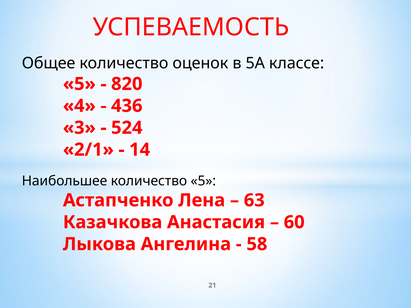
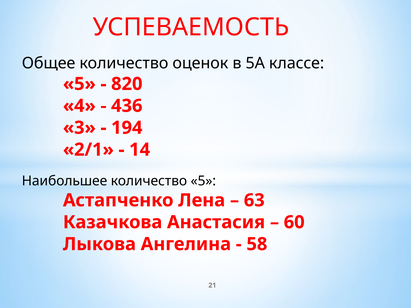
524: 524 -> 194 (127, 128)
